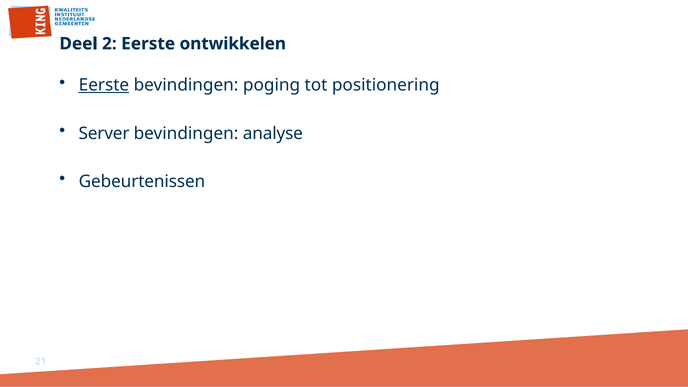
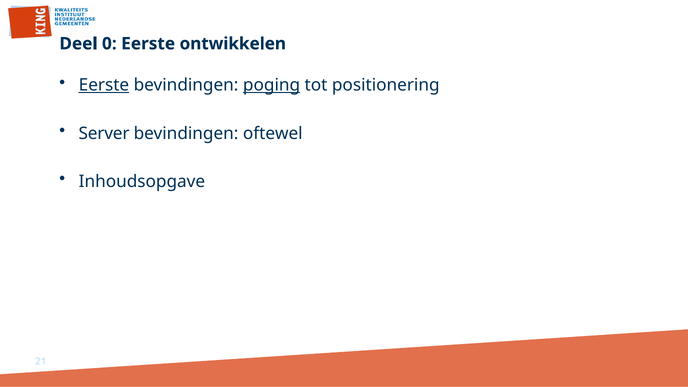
2: 2 -> 0 (109, 44)
poging underline: none -> present (272, 85)
analyse: analyse -> oftewel (273, 133)
Gebeurtenissen: Gebeurtenissen -> Inhoudsopgave (142, 182)
